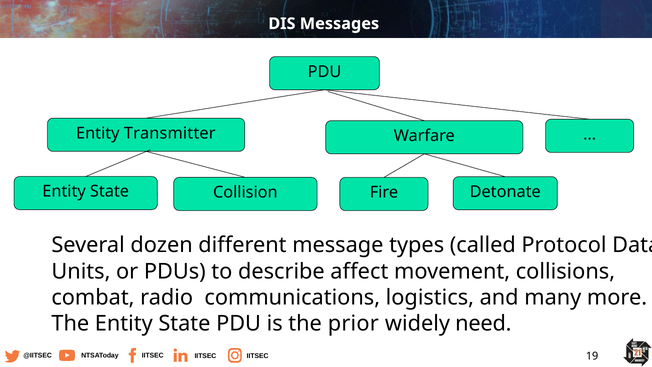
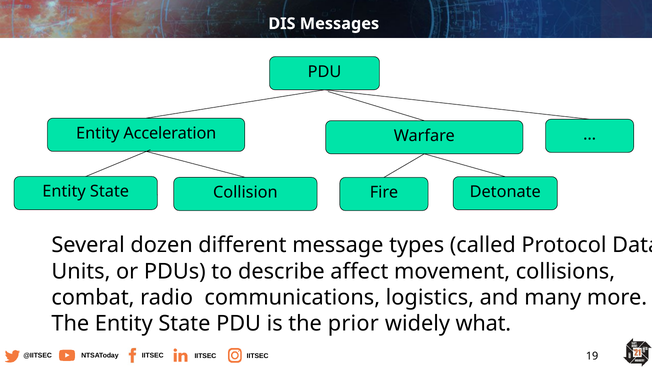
Transmitter: Transmitter -> Acceleration (170, 133)
need: need -> what (483, 323)
